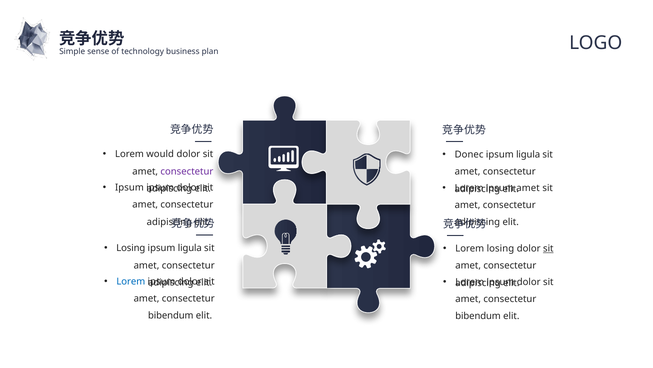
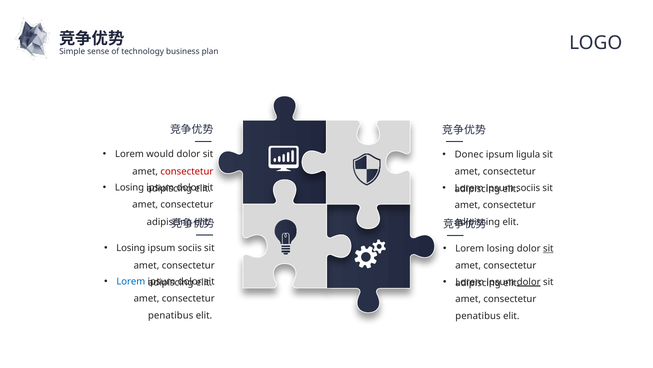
consectetur colour: purple -> red (187, 171)
Ipsum: Ipsum -> Losing (130, 187)
amet: amet -> sociis (528, 188)
ligula: ligula -> sociis (190, 248)
dolor underline: none -> present (529, 281)
bibendum: bibendum -> penatibus (171, 315)
bibendum: bibendum -> penatibus (478, 316)
